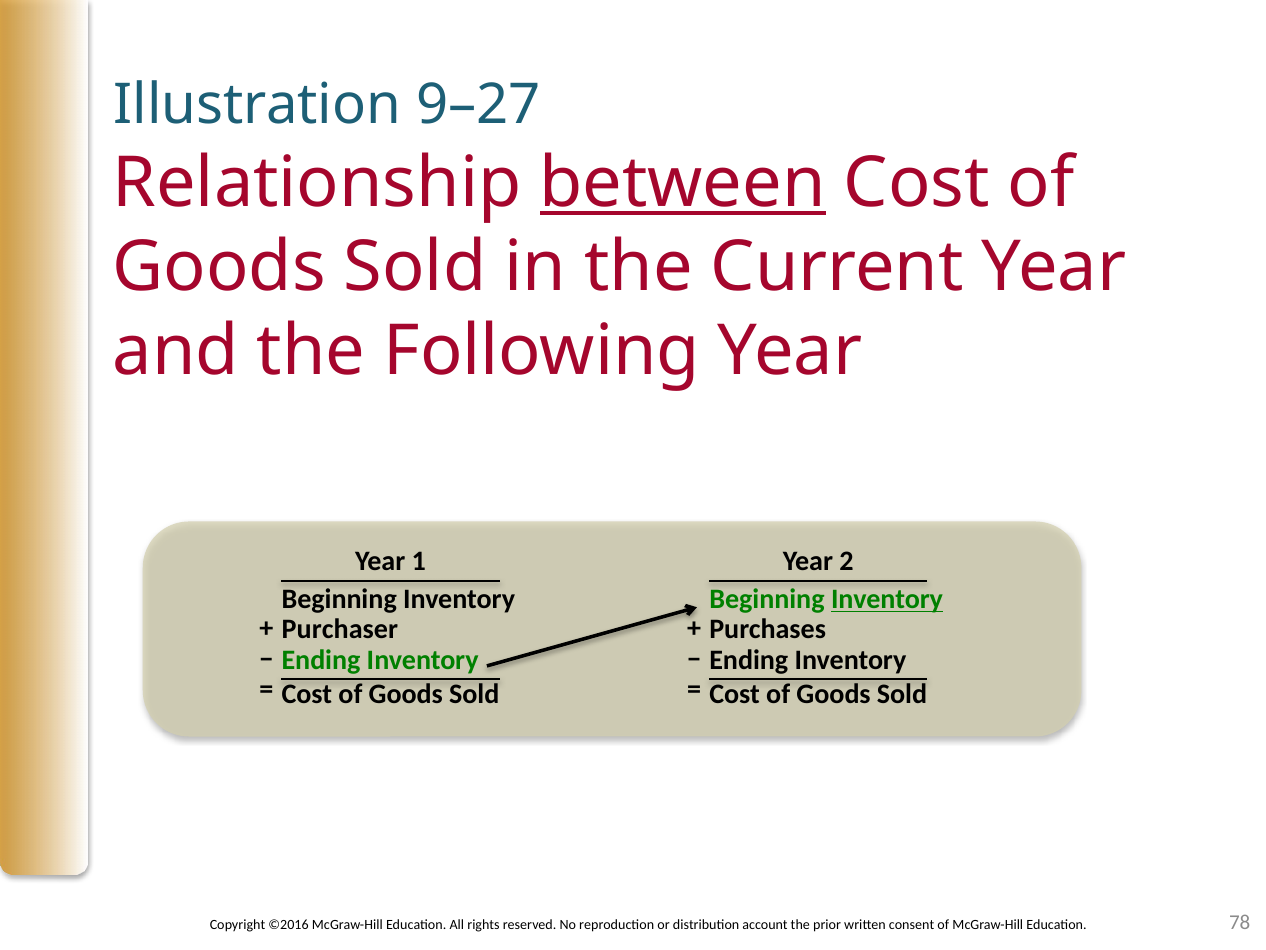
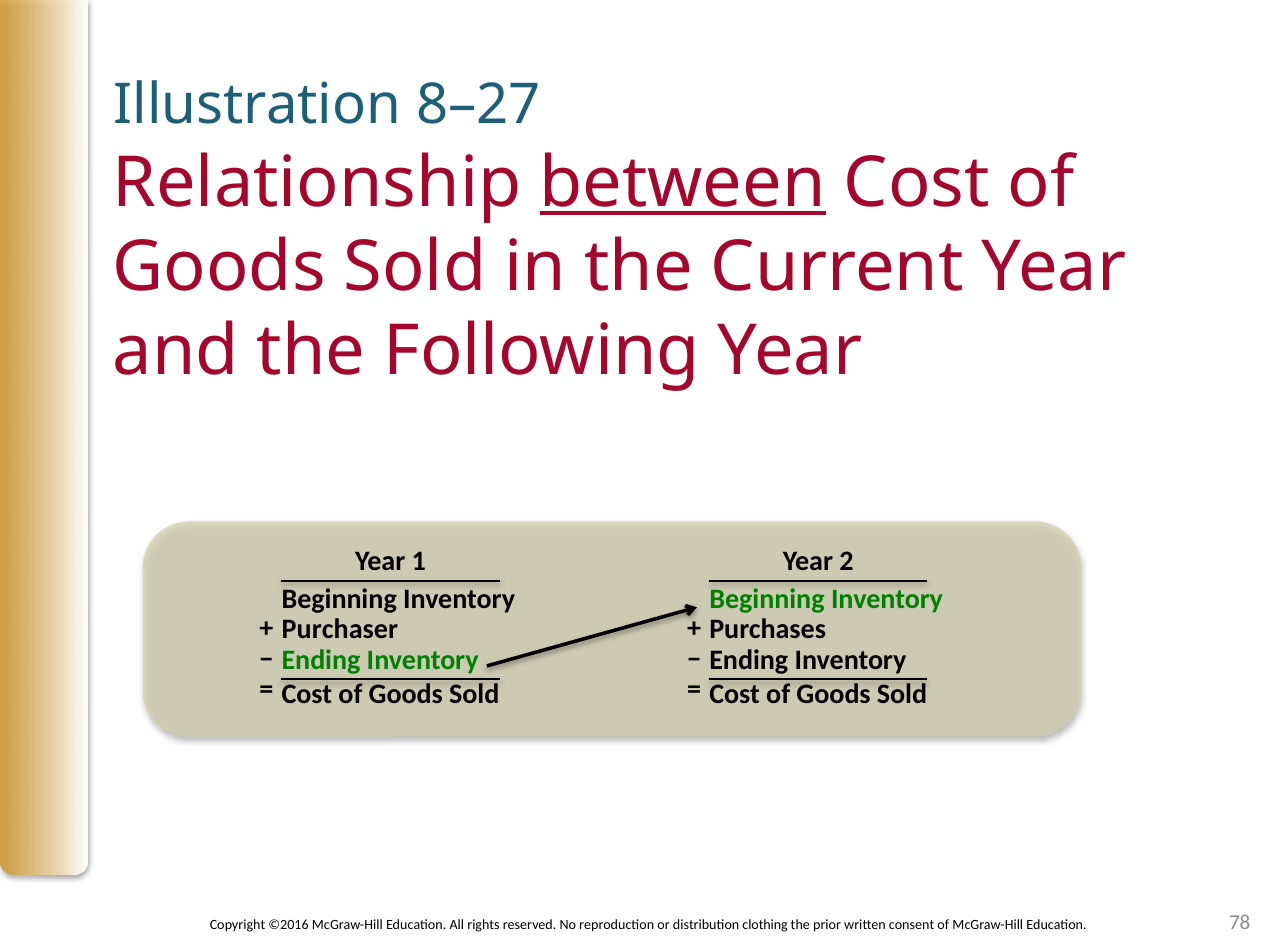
9–27: 9–27 -> 8–27 (478, 105)
Inventory underline: present -> none (887, 599)
account: account -> clothing (765, 925)
